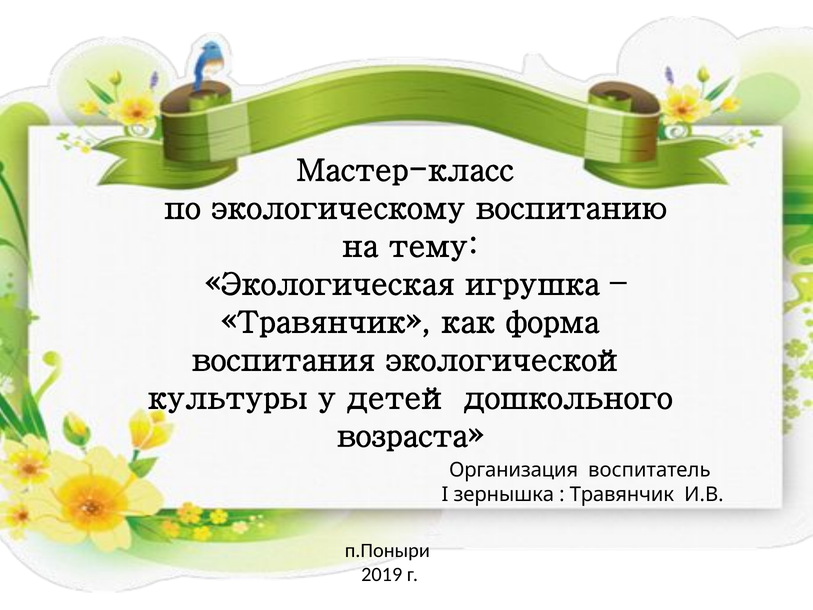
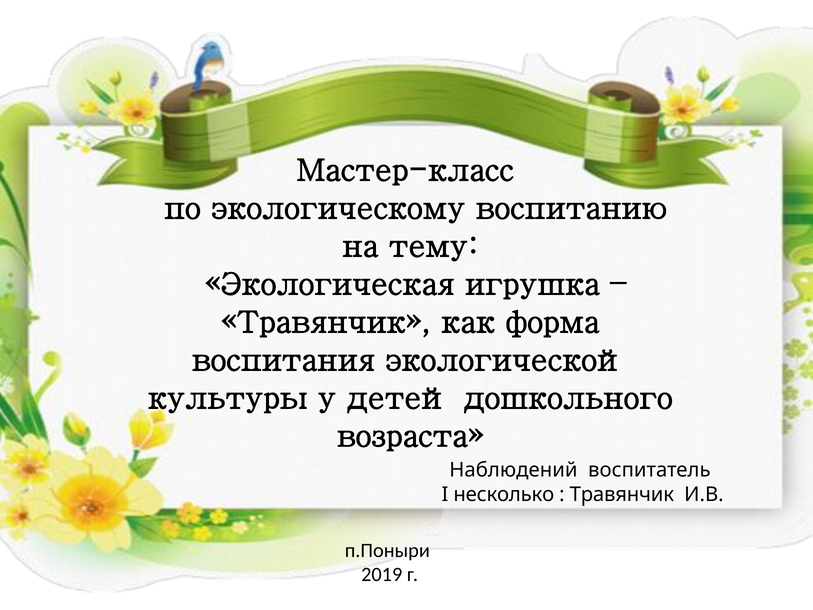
Организация: Организация -> Наблюдений (513, 470)
зернышка: зернышка -> несколько (504, 494)
